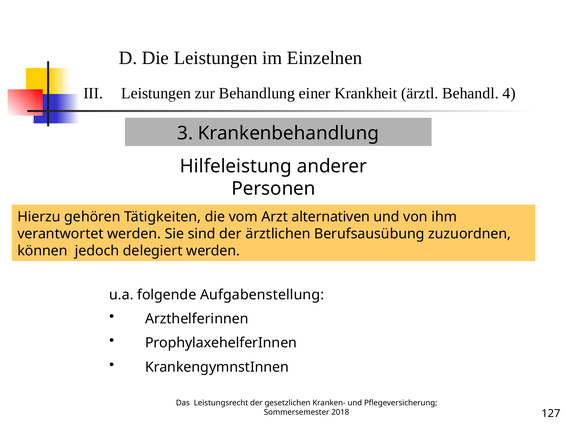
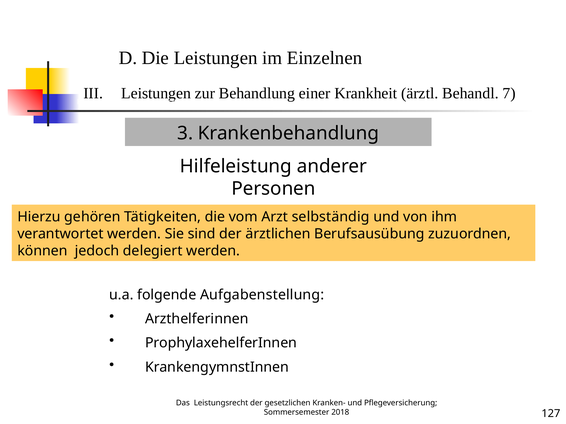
4: 4 -> 7 (509, 94)
alternativen: alternativen -> selbständig (331, 217)
